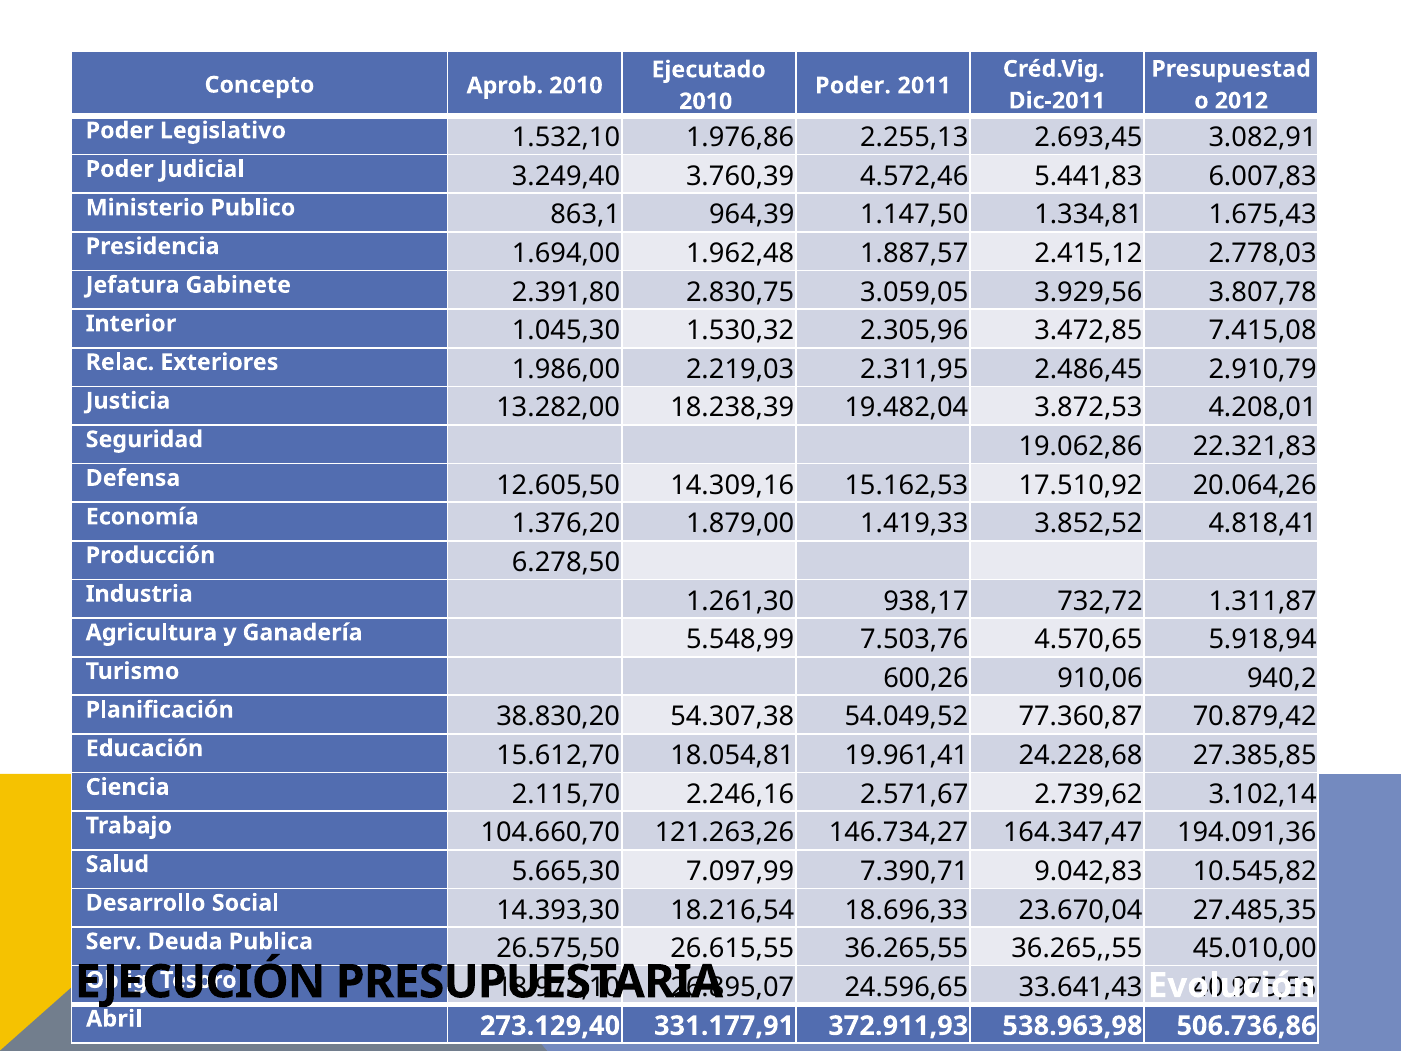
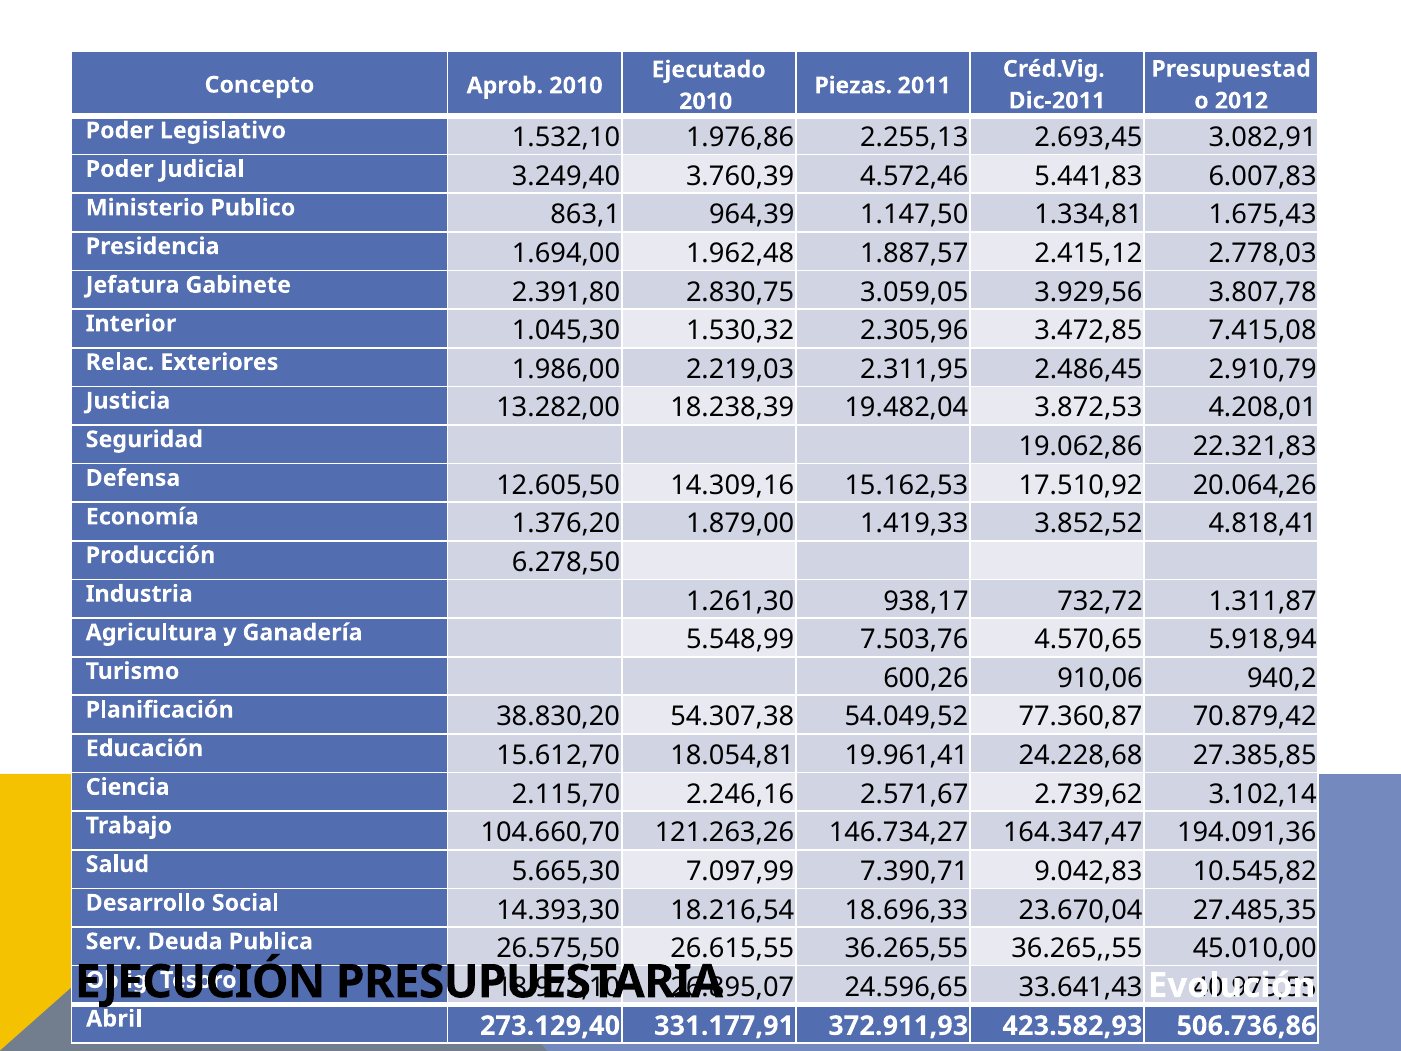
Poder: Poder -> Piezas (853, 86)
538.963,98: 538.963,98 -> 423.582,93 (1072, 1026)
